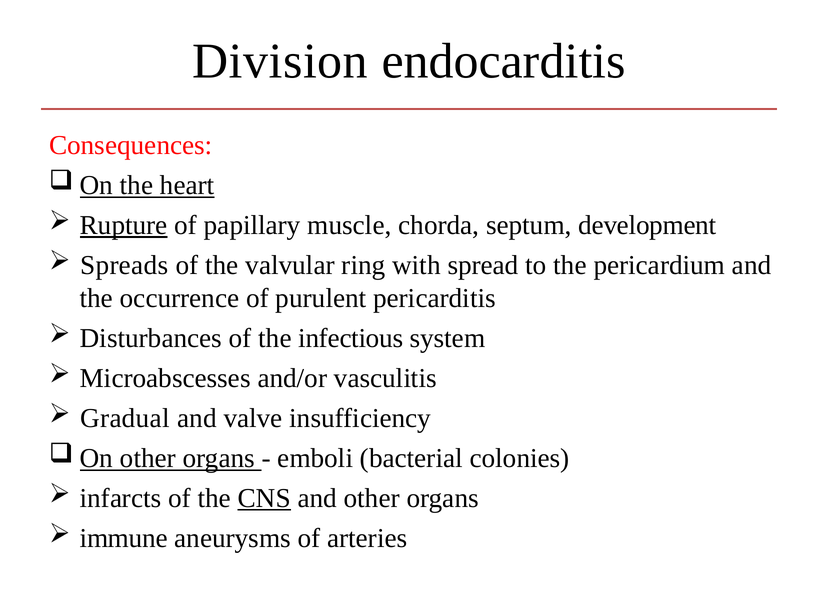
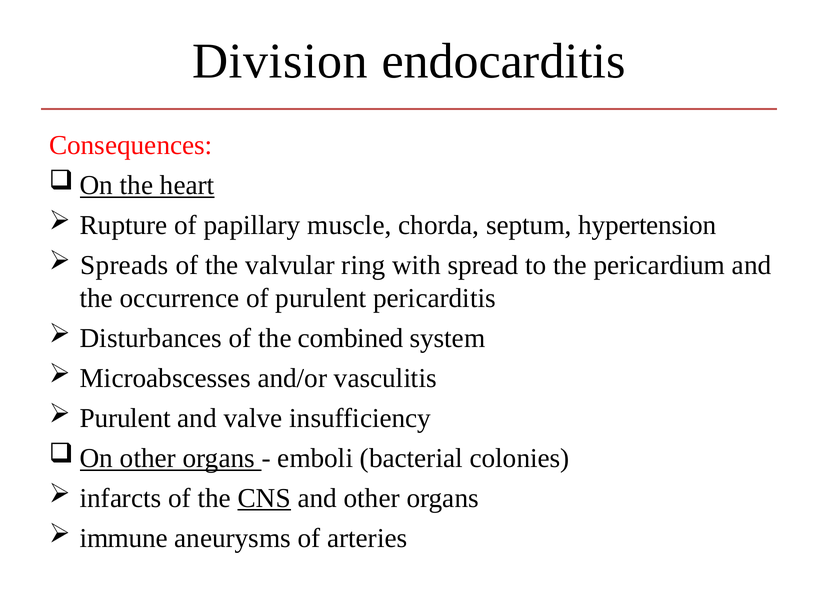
Rupture underline: present -> none (124, 225)
development: development -> hypertension (647, 225)
infectious: infectious -> combined (351, 338)
Gradual: Gradual -> Purulent (125, 418)
